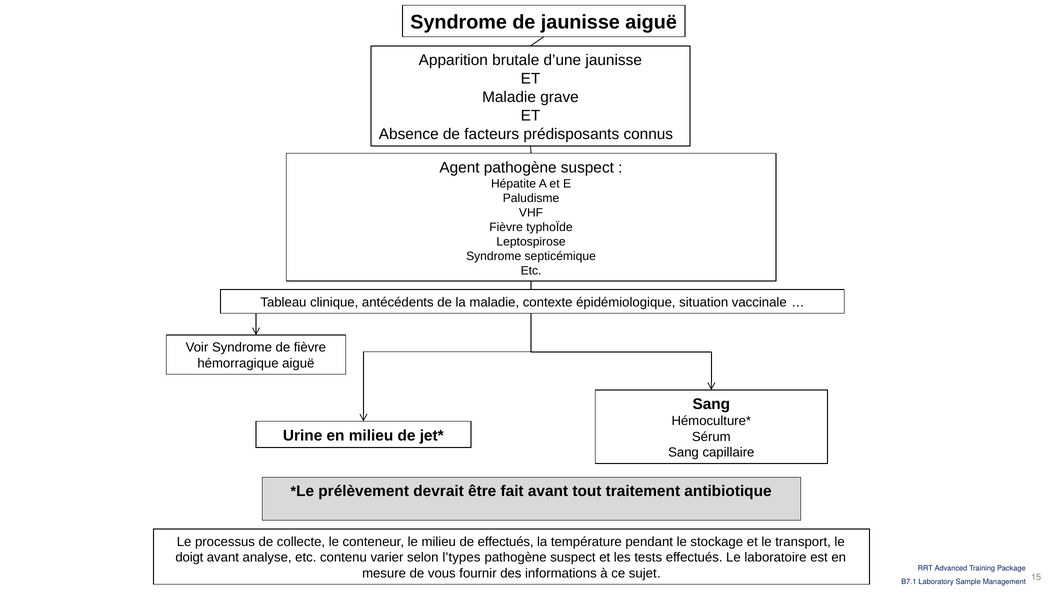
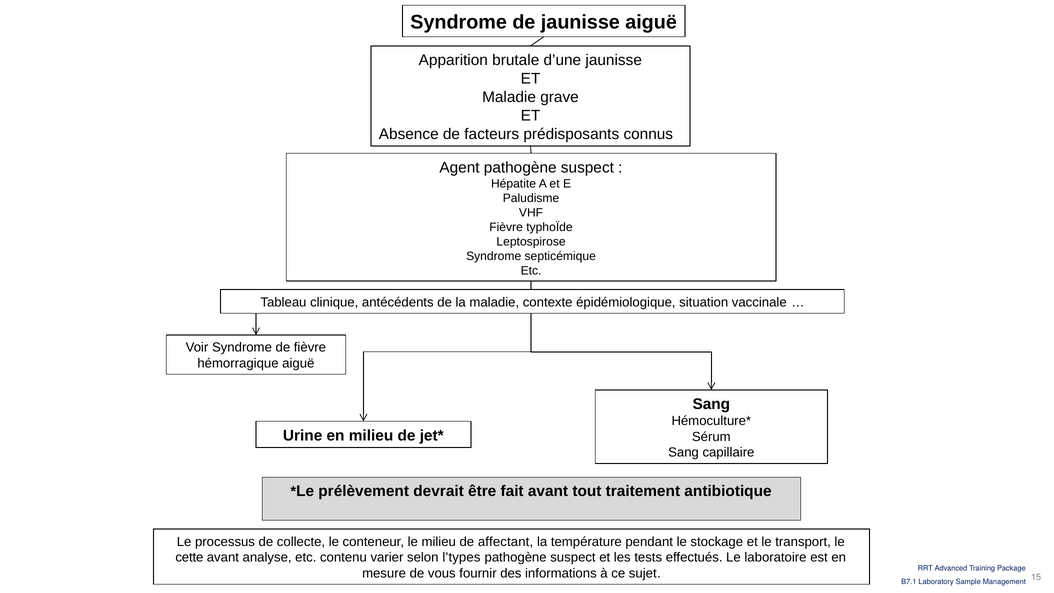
de effectués: effectués -> affectant (506, 542)
doigt: doigt -> cette (189, 557)
